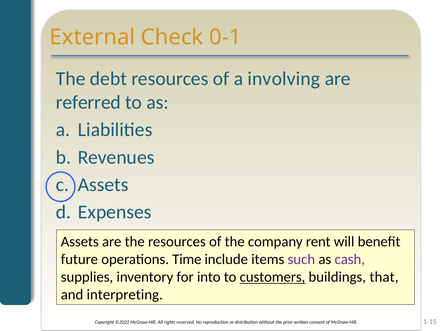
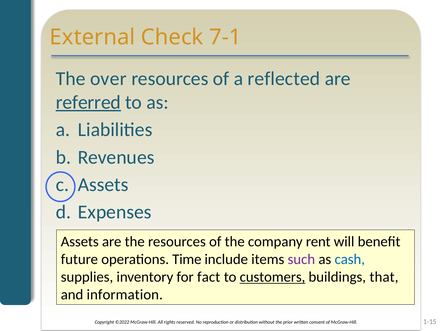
0-1: 0-1 -> 7-1 (225, 37)
debt: debt -> over (108, 79)
involving: involving -> reflected (284, 79)
referred underline: none -> present (88, 102)
cash colour: purple -> blue (350, 260)
into: into -> fact (209, 277)
interpreting: interpreting -> information (125, 295)
